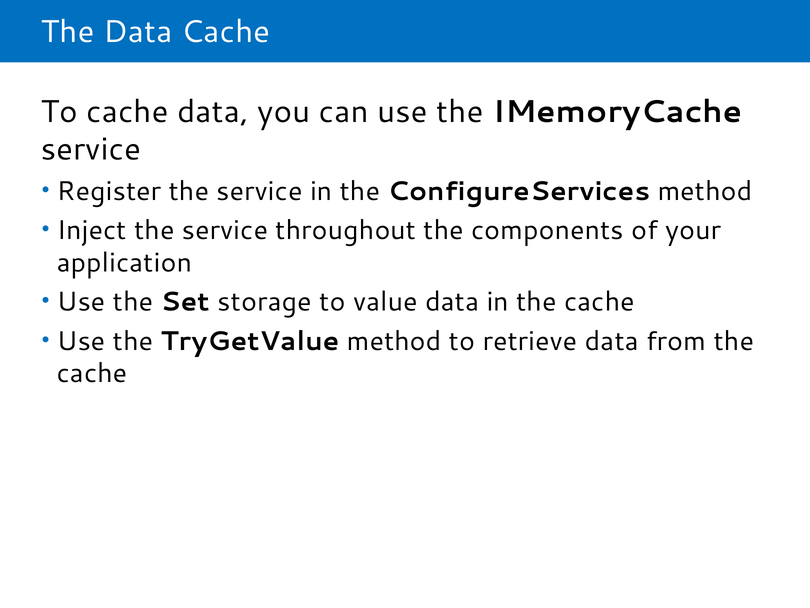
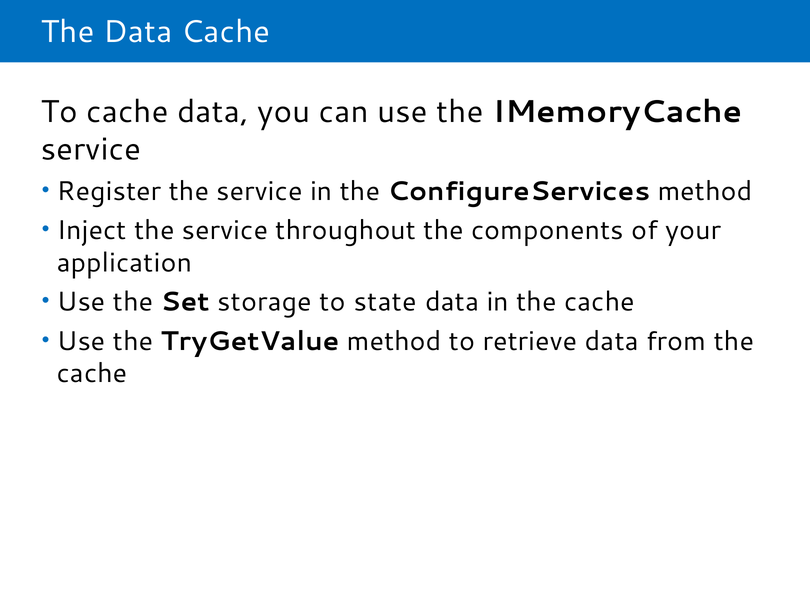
value: value -> state (385, 302)
